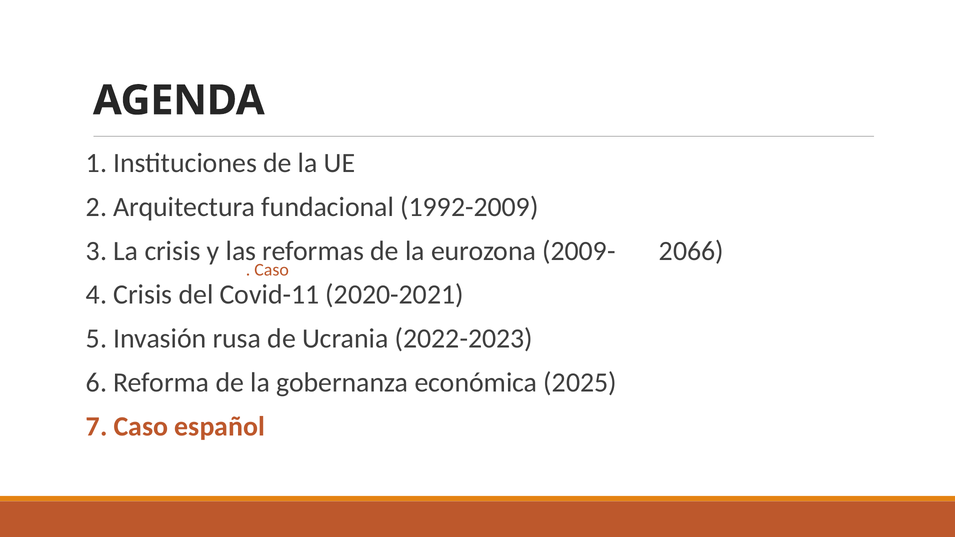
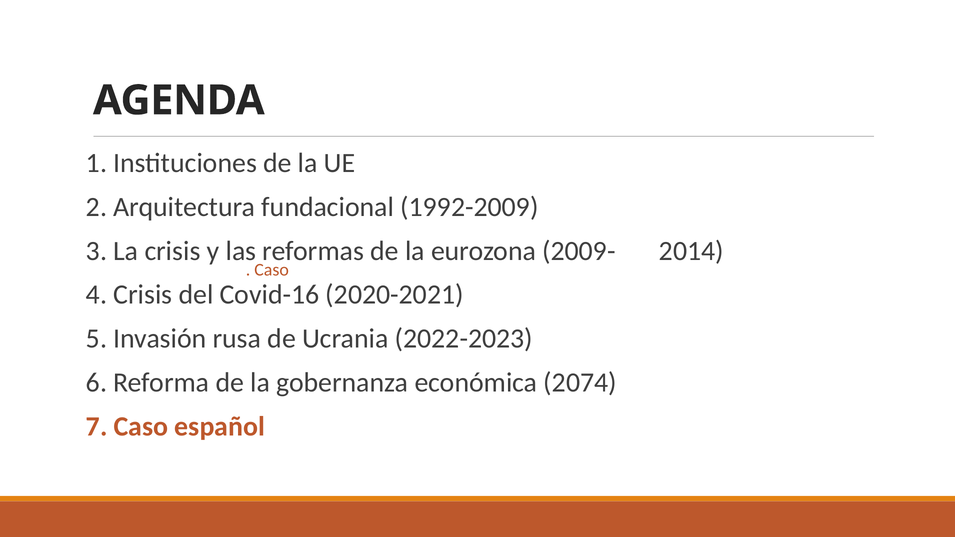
2066: 2066 -> 2014 (691, 251)
Covid-11: Covid-11 -> Covid-16 (269, 295)
2025: 2025 -> 2074 (580, 383)
